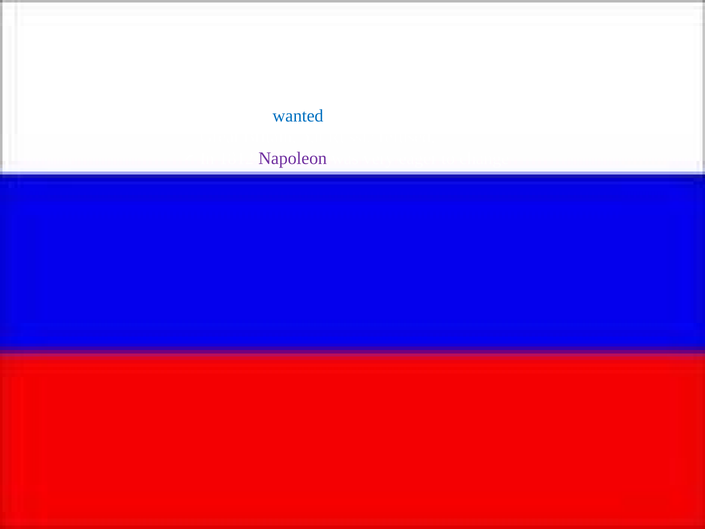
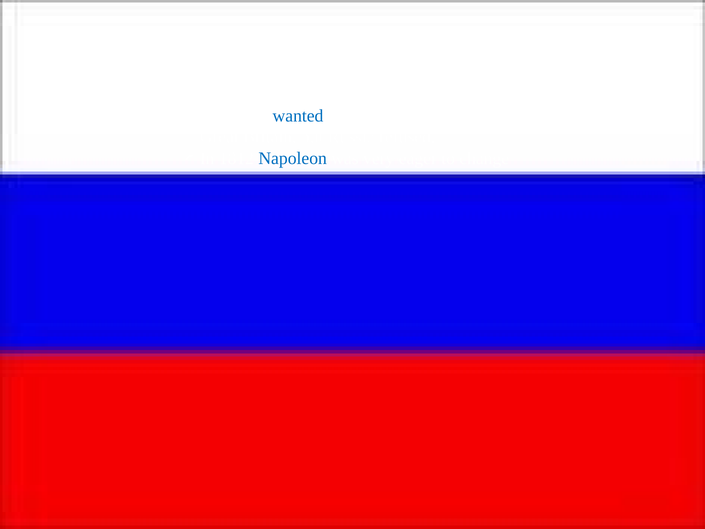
Napoleon colour: purple -> blue (293, 158)
